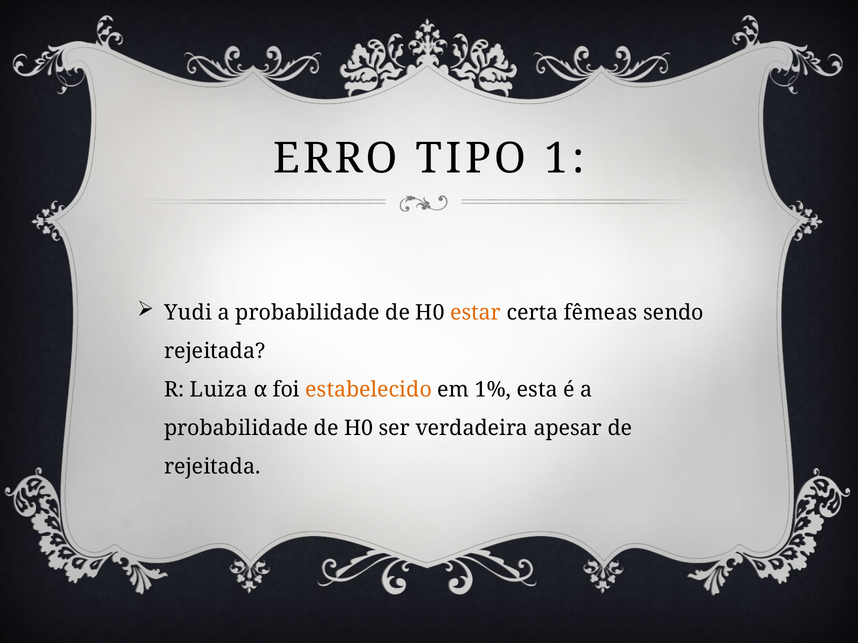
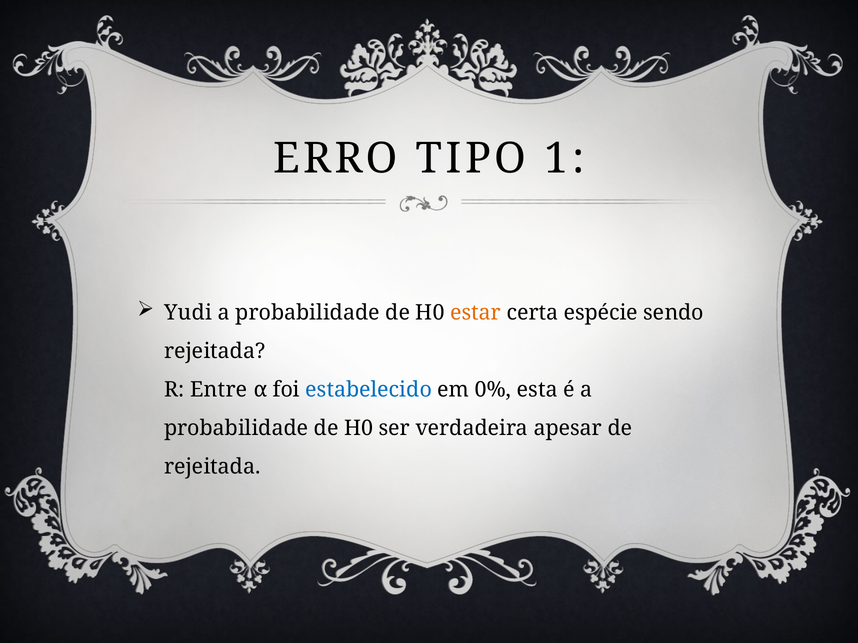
fêmeas: fêmeas -> espécie (601, 313)
Luiza: Luiza -> Entre (219, 390)
estabelecido colour: orange -> blue (369, 390)
1%: 1% -> 0% (493, 390)
